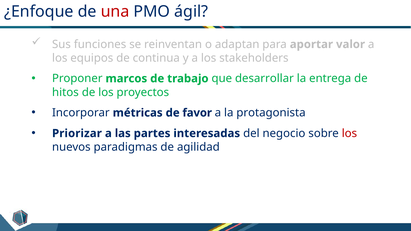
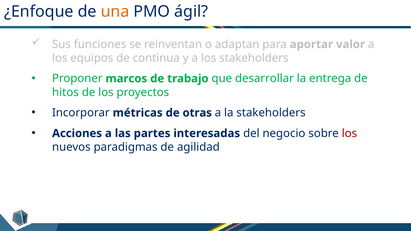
una colour: red -> orange (115, 11)
favor: favor -> otras (197, 113)
la protagonista: protagonista -> stakeholders (271, 113)
Priorizar: Priorizar -> Acciones (77, 133)
